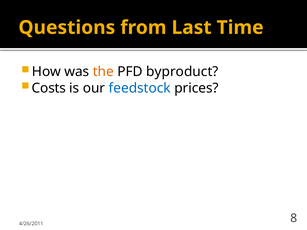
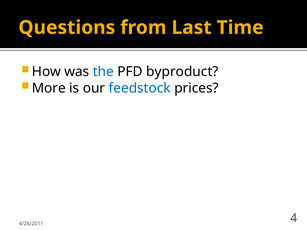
the colour: orange -> blue (103, 72)
Costs: Costs -> More (49, 88)
8: 8 -> 4 (294, 218)
